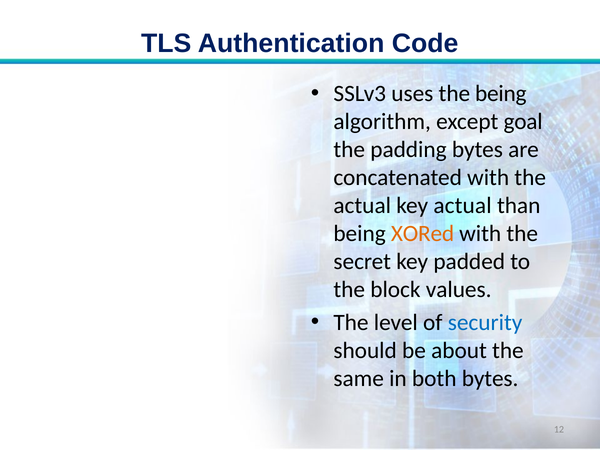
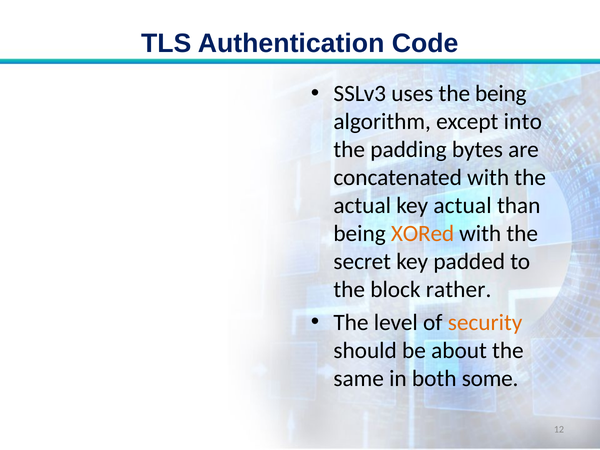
goal: goal -> into (523, 122)
values: values -> rather (459, 290)
security colour: blue -> orange (485, 322)
both bytes: bytes -> some (490, 378)
